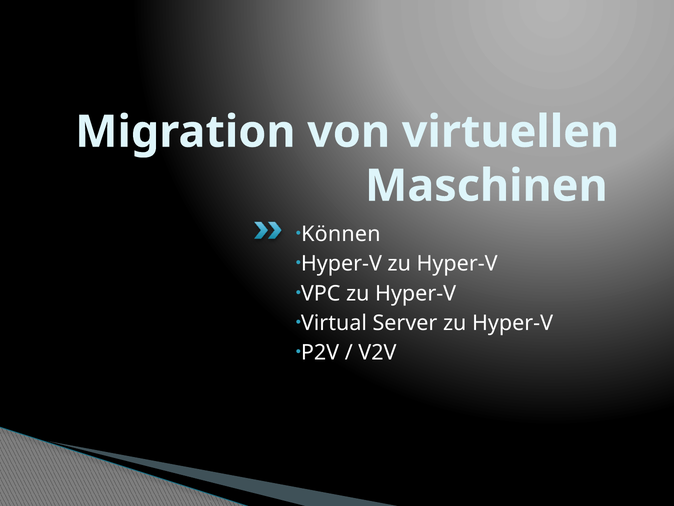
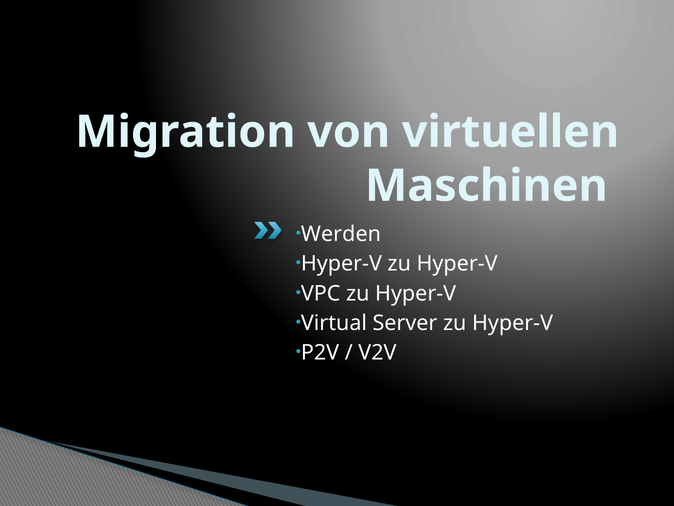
Können: Können -> Werden (341, 234)
